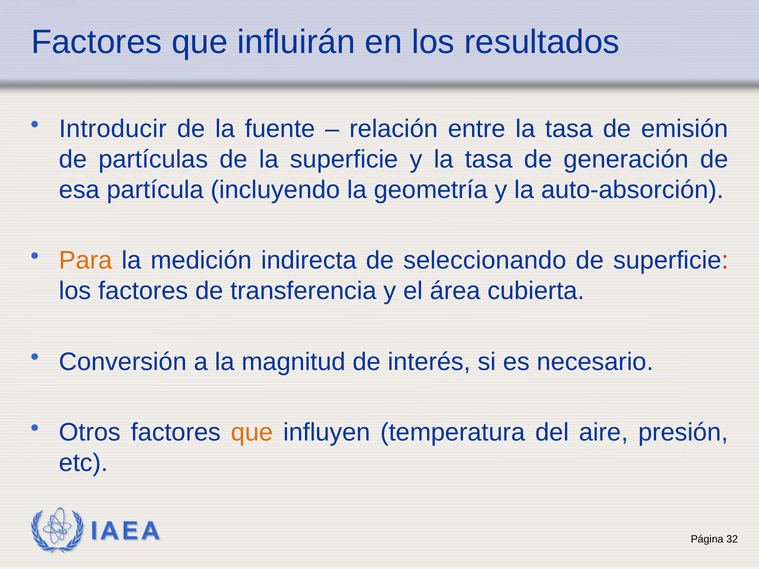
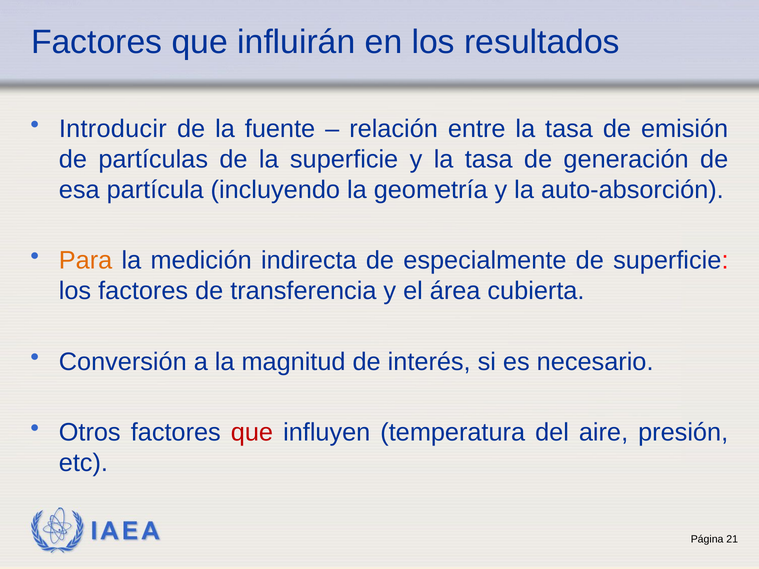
seleccionando: seleccionando -> especialmente (485, 261)
que colour: orange -> red (252, 433)
32: 32 -> 21 (732, 540)
